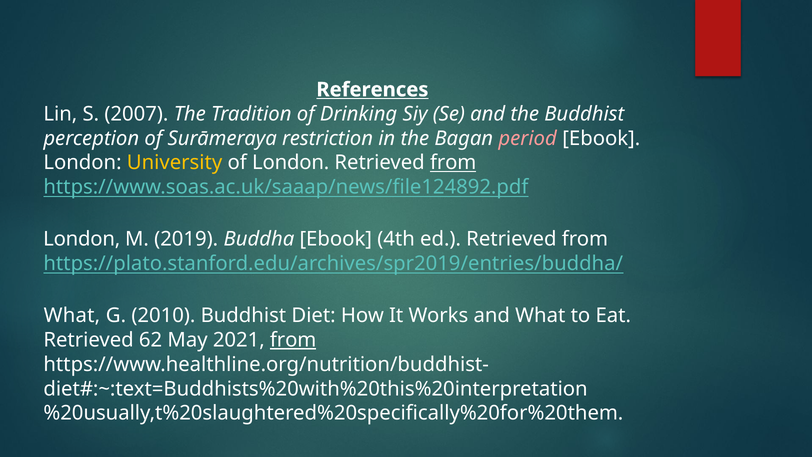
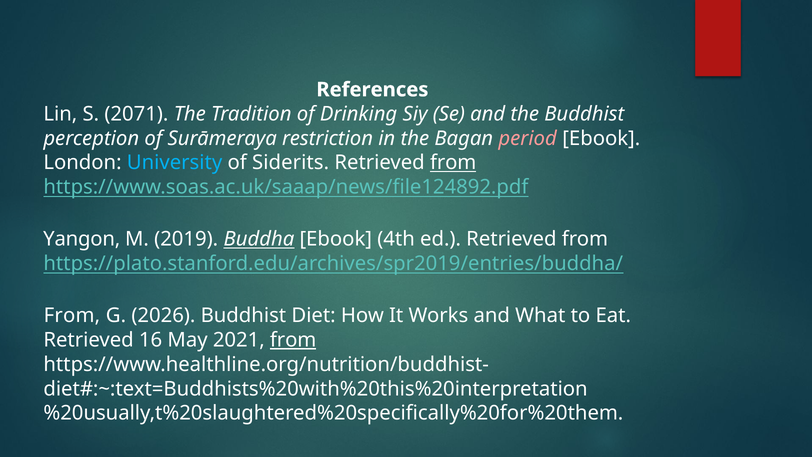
References underline: present -> none (372, 90)
2007: 2007 -> 2071 (136, 114)
University colour: yellow -> light blue (175, 163)
of London: London -> Siderits (291, 163)
London: London -> Yangon (82, 239)
Buddha underline: none -> present (259, 239)
What: What -> From (72, 316)
2010: 2010 -> 2026 (163, 316)
62: 62 -> 16 (151, 340)
